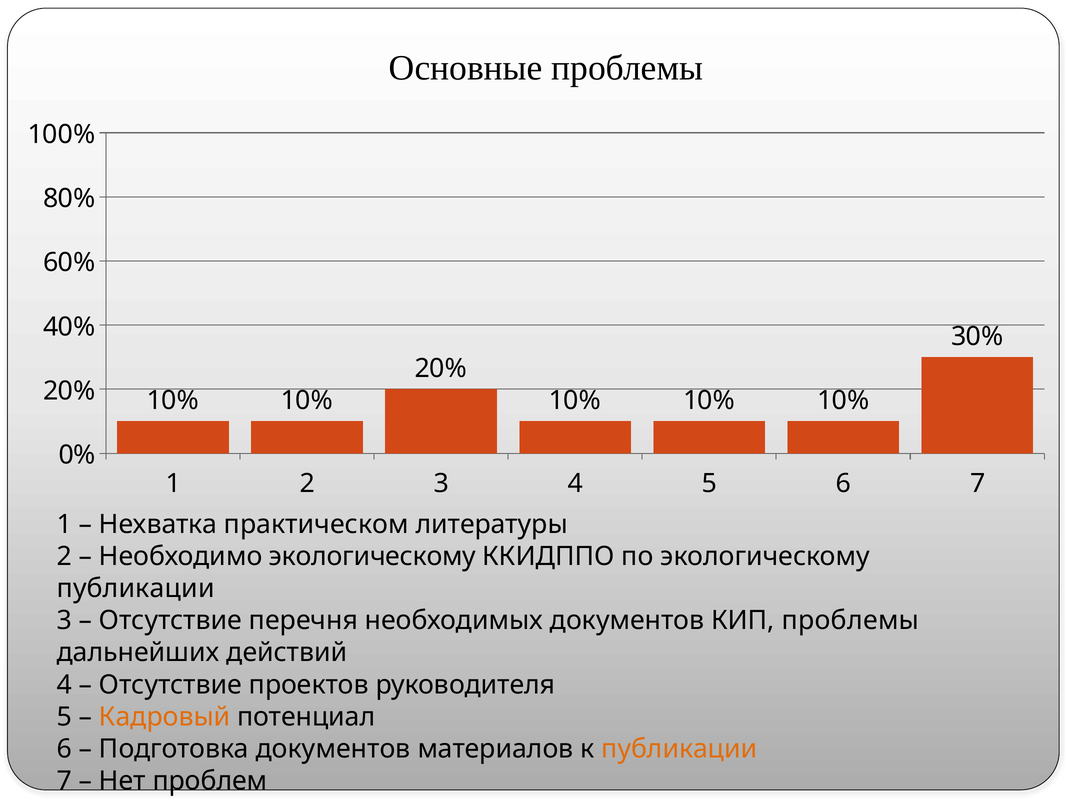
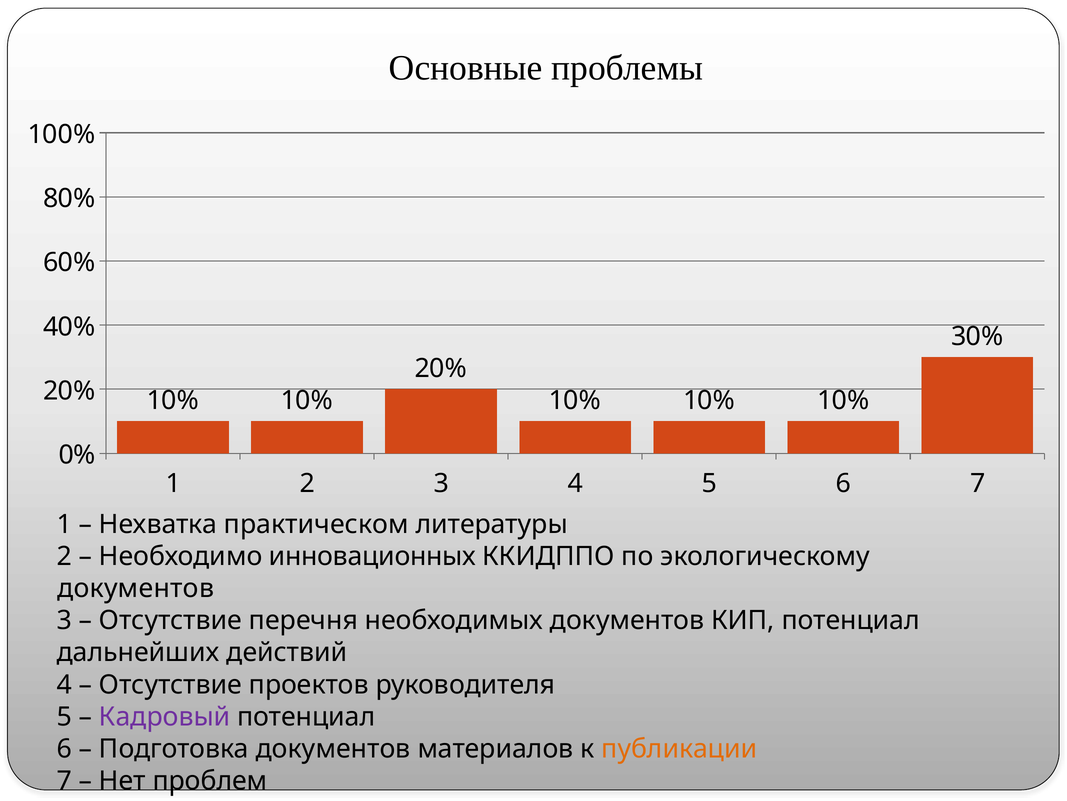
Необходимо экологическому: экологическому -> инновационных (372, 556)
публикации: публикации -> документов (136, 588)
КИП проблемы: проблемы -> потенциал (851, 620)
Кадровый colour: orange -> purple (165, 716)
